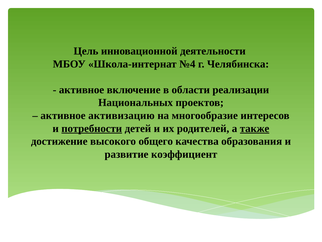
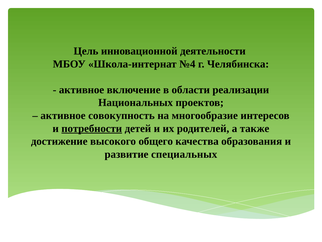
активизацию: активизацию -> совокупность (121, 115)
также underline: present -> none (255, 128)
коэффициент: коэффициент -> специальных (184, 154)
